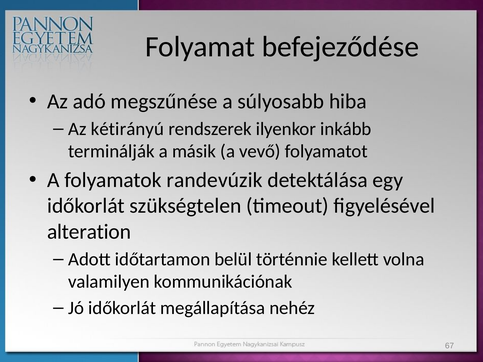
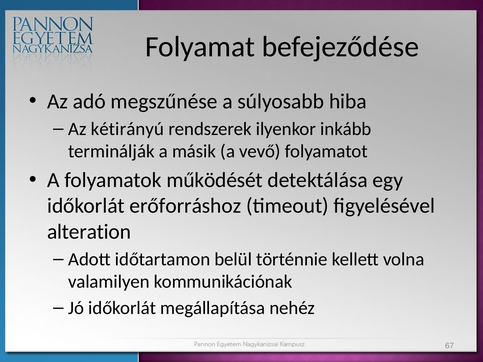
randevúzik: randevúzik -> működését (215, 180)
szükségtelen: szükségtelen -> erőforráshoz (185, 206)
